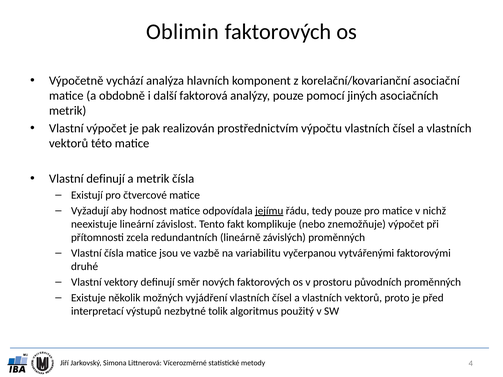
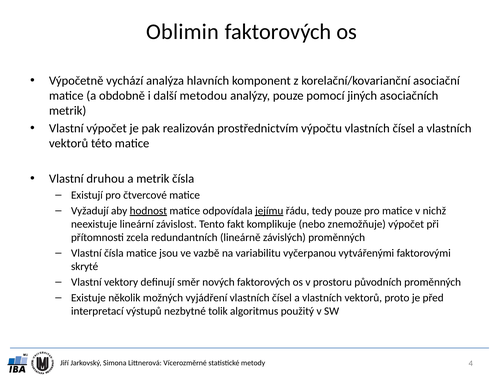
faktorová: faktorová -> metodou (203, 96)
Vlastní definují: definují -> druhou (105, 179)
hodnost underline: none -> present (148, 211)
druhé: druhé -> skryté (85, 267)
